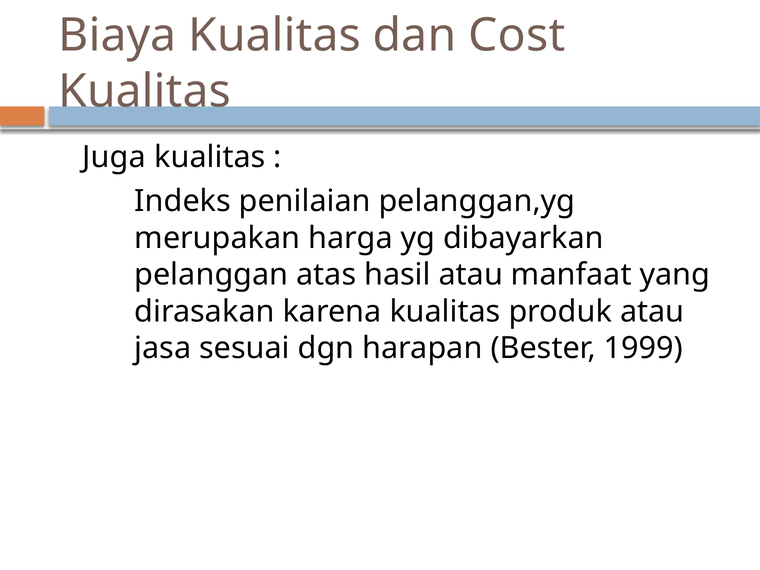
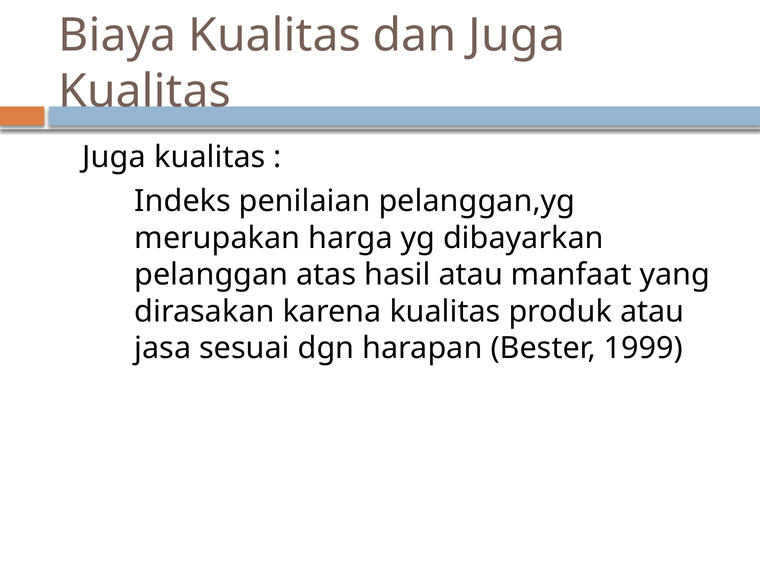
dan Cost: Cost -> Juga (517, 36)
